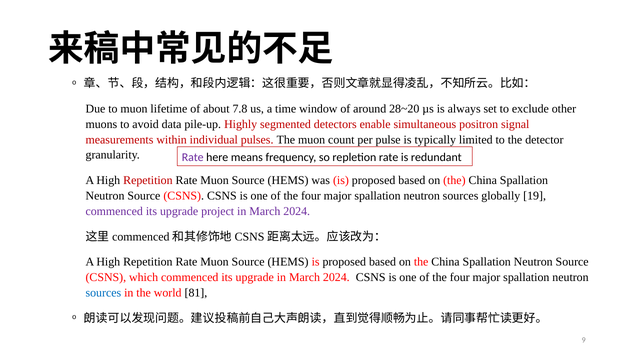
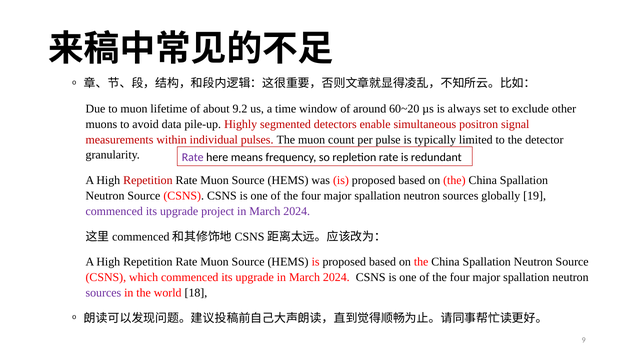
7.8: 7.8 -> 9.2 (240, 109)
28~20: 28~20 -> 60~20 (404, 109)
sources colour: blue -> purple (103, 293)
81: 81 -> 18 (196, 293)
